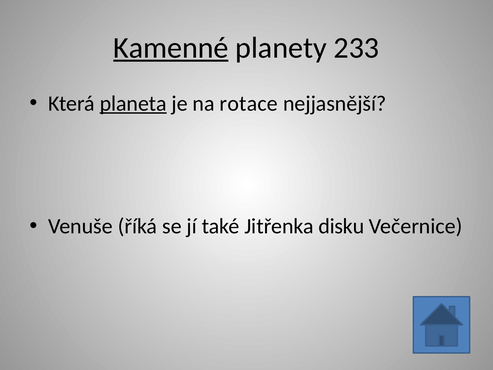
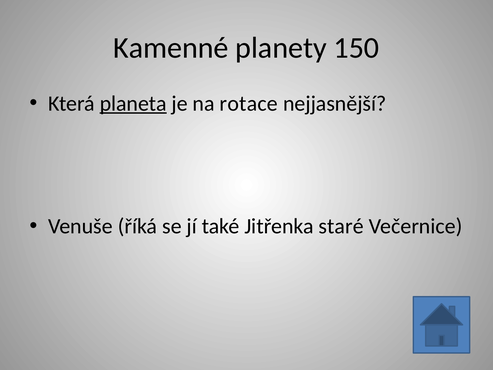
Kamenné underline: present -> none (171, 48)
233: 233 -> 150 (356, 48)
disku: disku -> staré (341, 226)
